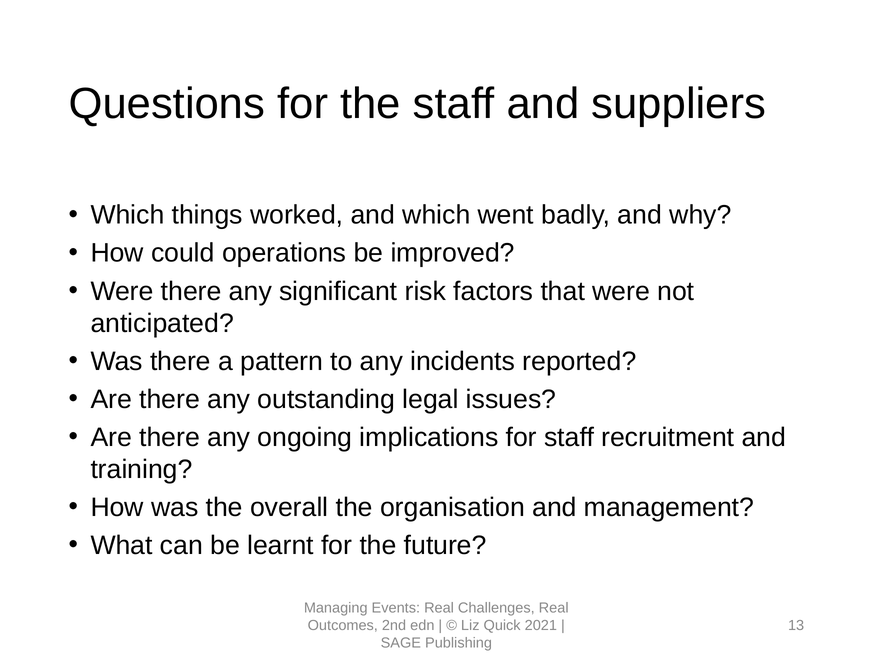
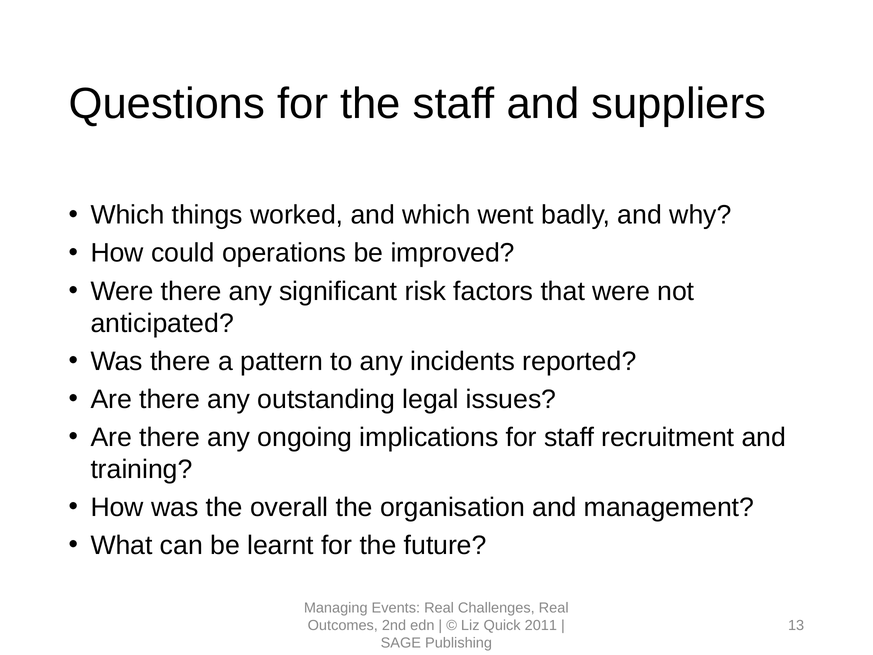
2021: 2021 -> 2011 (541, 625)
